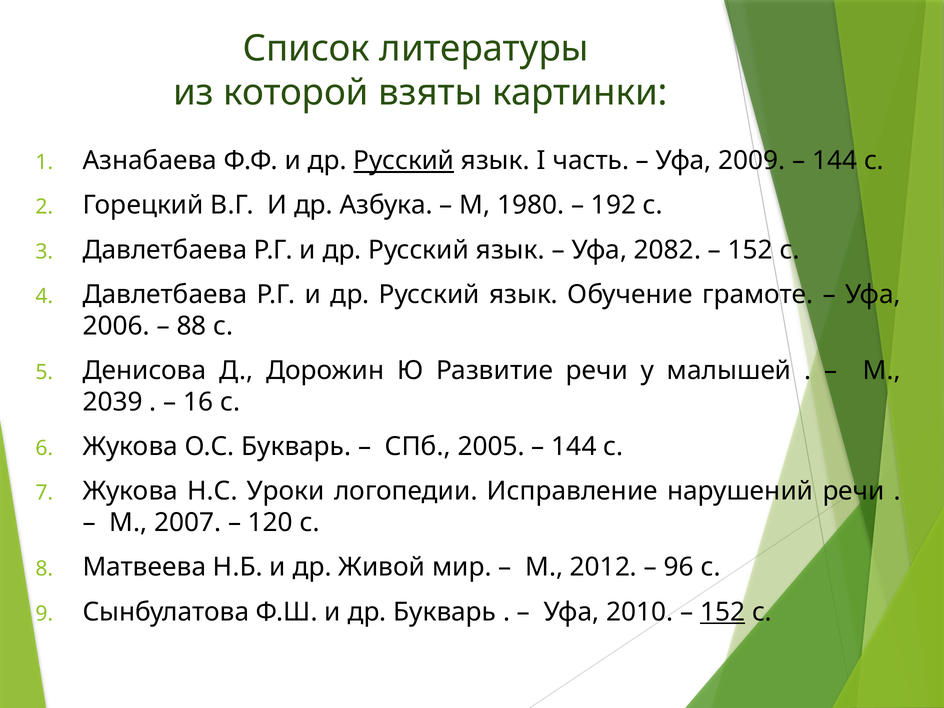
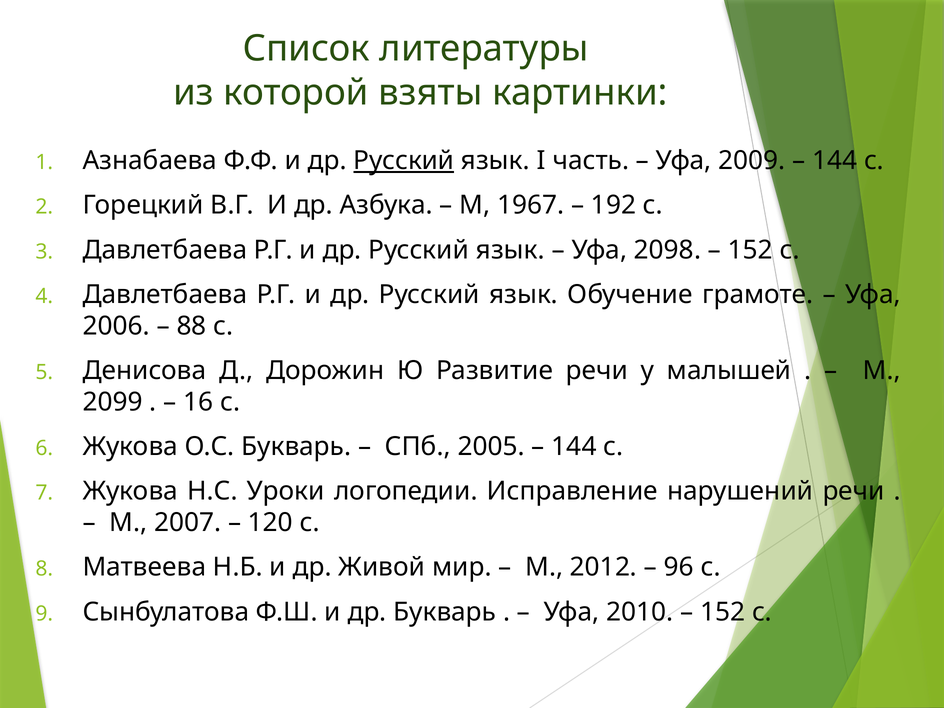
1980: 1980 -> 1967 (531, 205)
2082: 2082 -> 2098 (667, 250)
2039: 2039 -> 2099 (113, 402)
152 underline: present -> none (723, 612)
